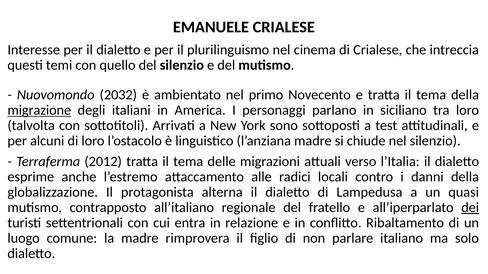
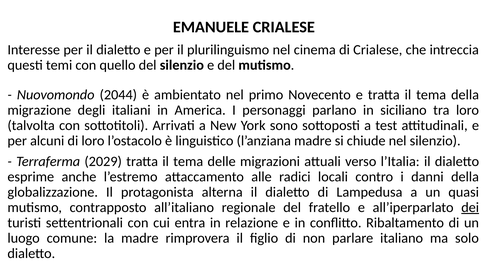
2032: 2032 -> 2044 (118, 95)
migrazione underline: present -> none (39, 110)
2012: 2012 -> 2029 (103, 162)
